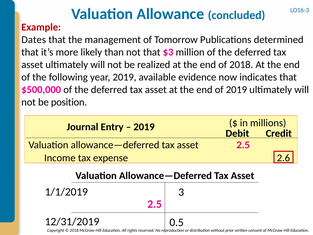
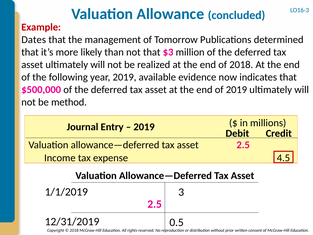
position: position -> method (69, 102)
2.6: 2.6 -> 4.5 (283, 158)
